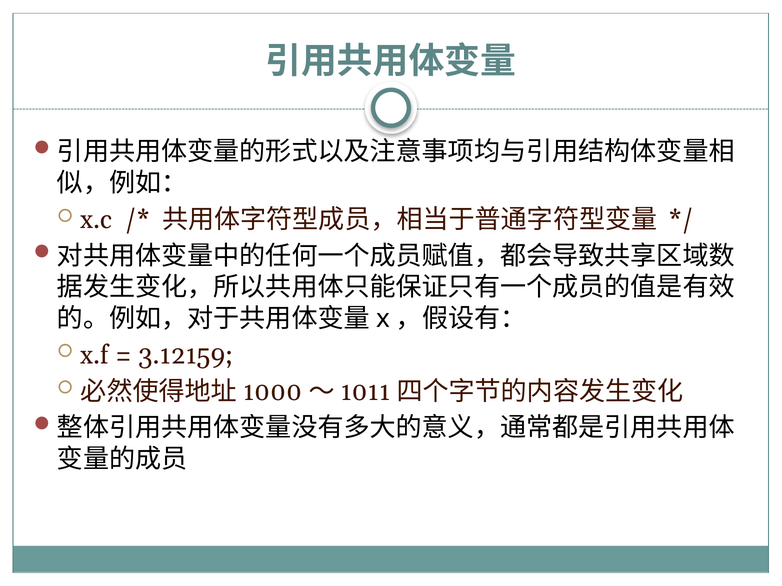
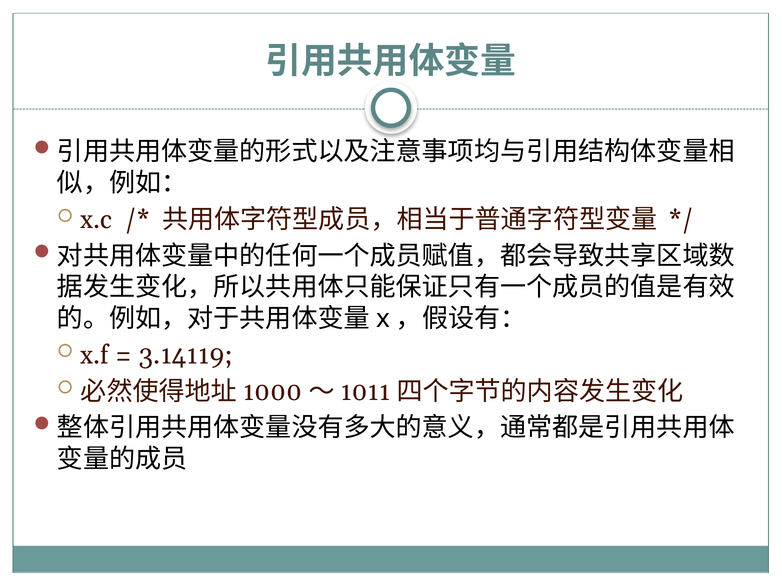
3.12159: 3.12159 -> 3.14119 (186, 355)
